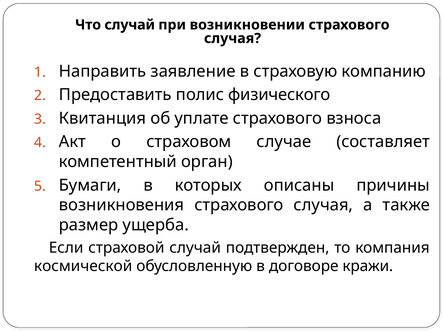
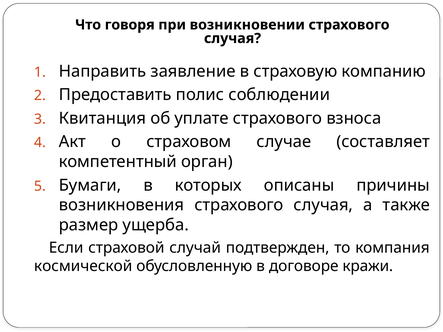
Что случай: случай -> говоря (130, 25)
физического: физического -> соблюдении (279, 95)
